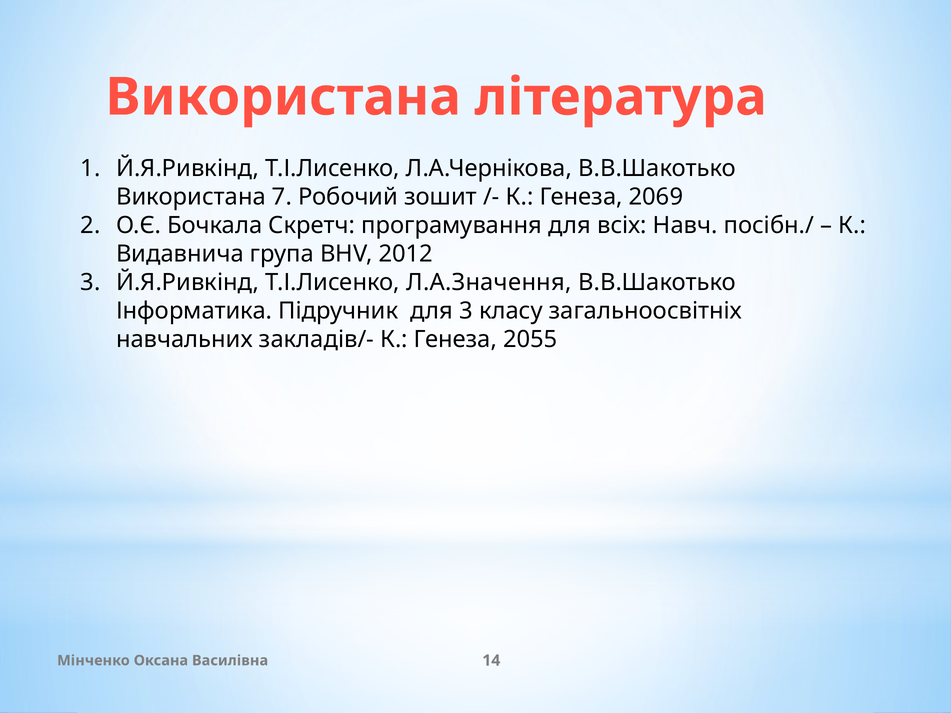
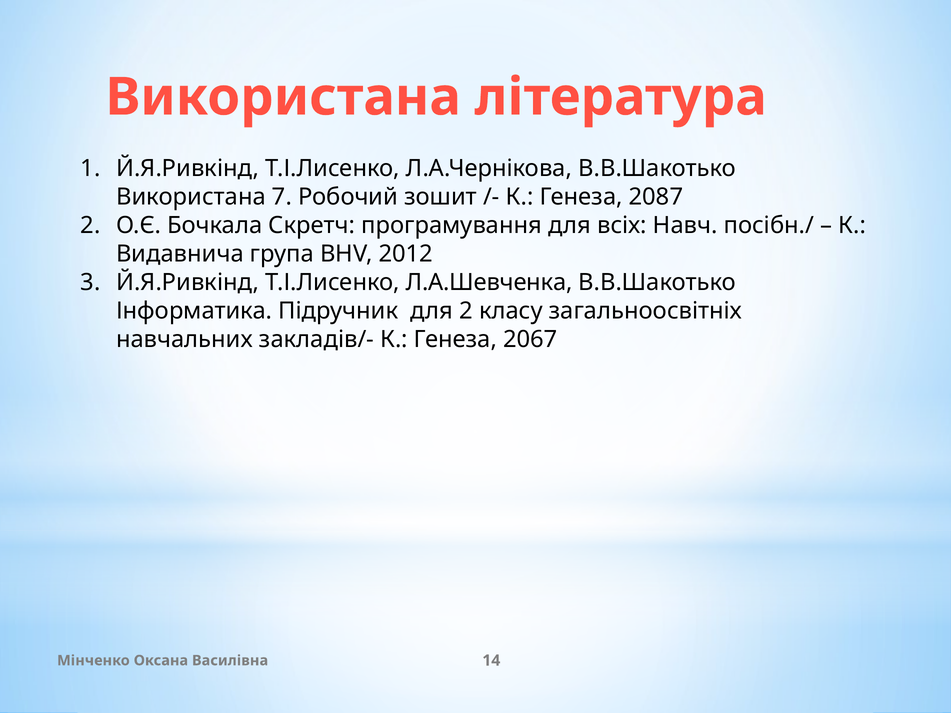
2069: 2069 -> 2087 (656, 197)
Л.А.Значення: Л.А.Значення -> Л.А.Шевченка (489, 283)
для 3: 3 -> 2 (466, 311)
2055: 2055 -> 2067 (530, 340)
